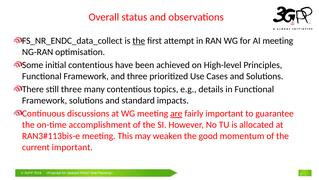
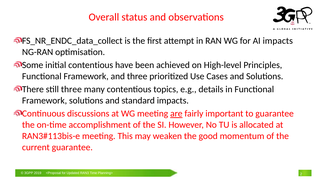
the underline: present -> none (139, 41)
AI meeting: meeting -> impacts (278, 41)
current important: important -> guarantee (72, 147)
